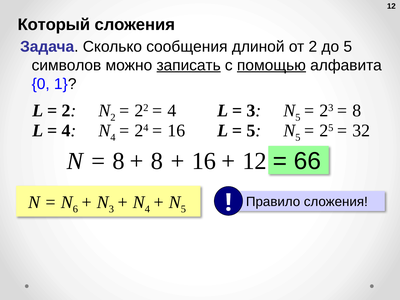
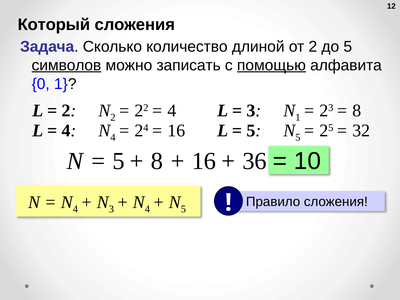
сообщения: сообщения -> количество (187, 47)
символов underline: none -> present (66, 65)
записать underline: present -> none (189, 65)
3 N 5: 5 -> 1 (298, 118)
8: 8 -> 5 (119, 161)
12: 12 -> 36 (255, 161)
66: 66 -> 10 (308, 161)
6: 6 -> 4 (75, 209)
